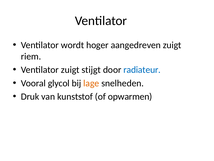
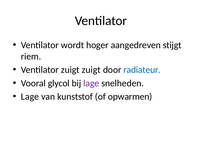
aangedreven zuigt: zuigt -> stijgt (172, 45)
zuigt stijgt: stijgt -> zuigt (91, 70)
lage colour: orange -> purple (91, 83)
Druk: Druk -> Lage (30, 96)
